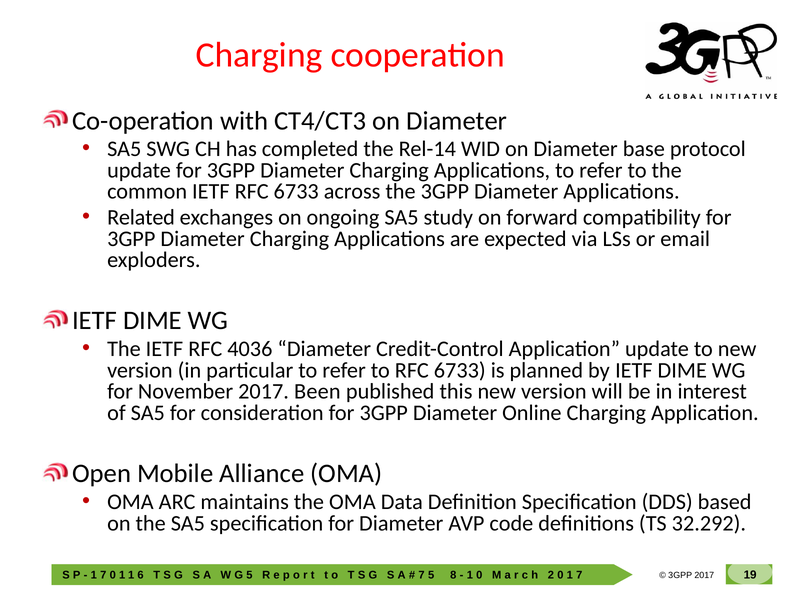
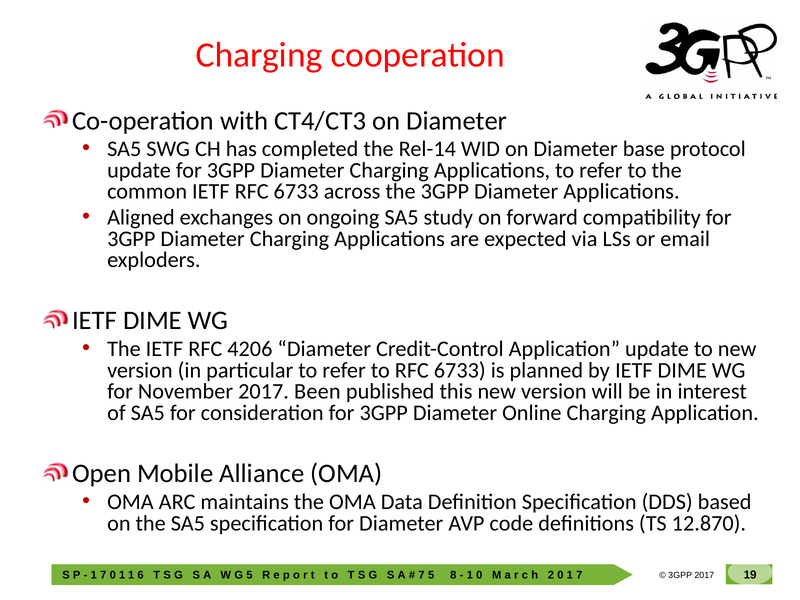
Related: Related -> Aligned (141, 217)
4036: 4036 -> 4206 (250, 349)
32.292: 32.292 -> 12.870 (709, 523)
